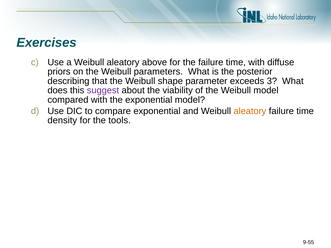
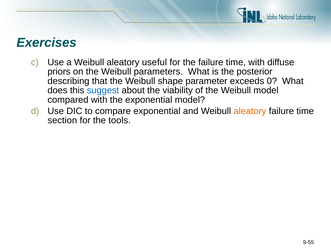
above: above -> useful (154, 62)
3: 3 -> 0 (272, 81)
suggest colour: purple -> blue (103, 90)
density: density -> section (62, 120)
